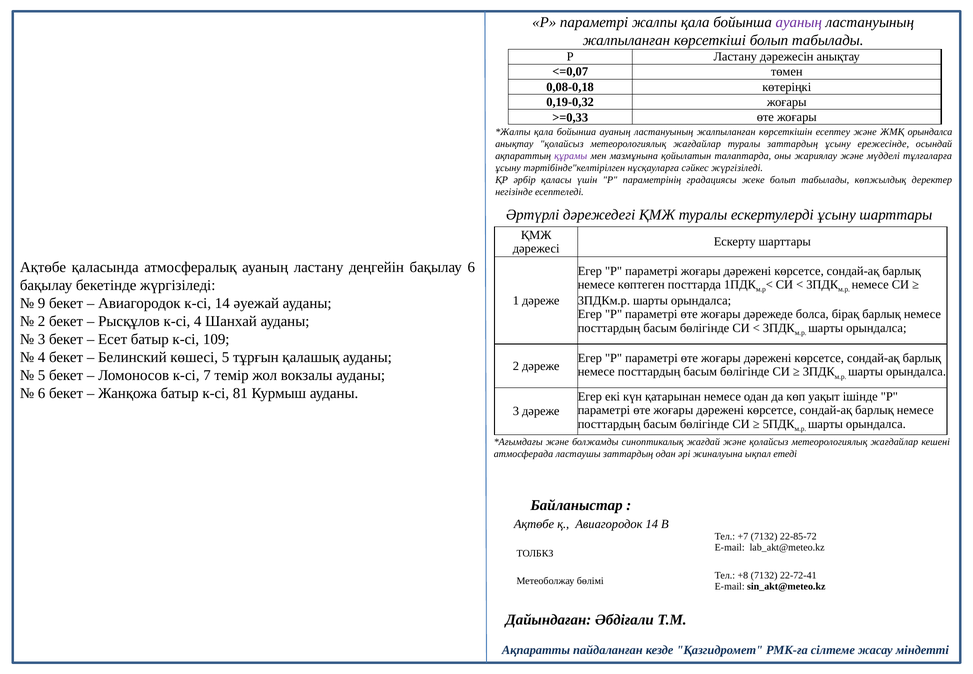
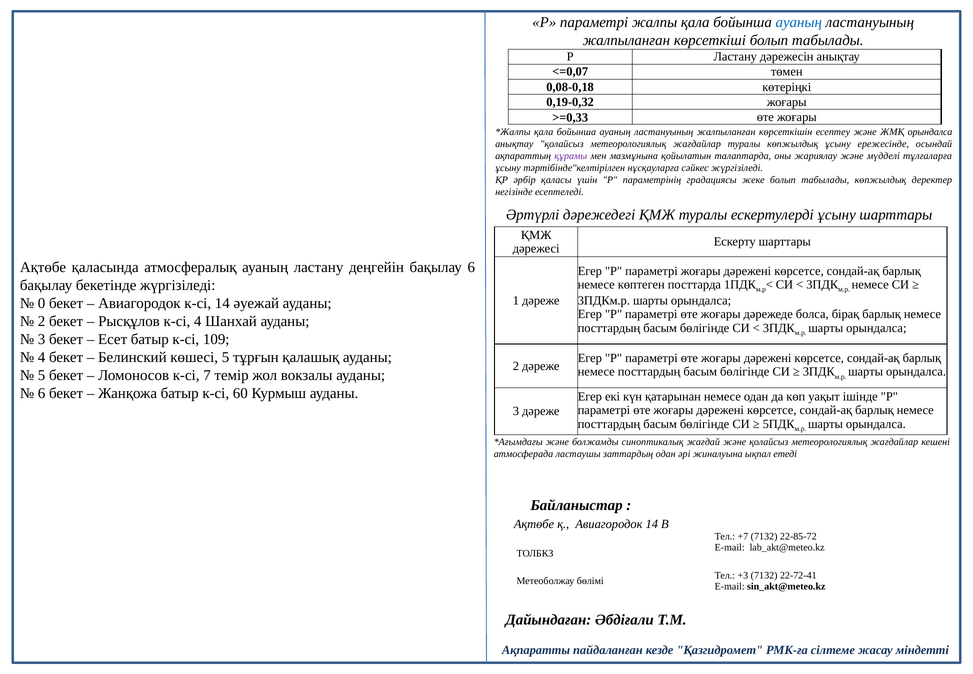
ауаның colour: purple -> blue (799, 22)
туралы заттардың: заттардың -> көпжылдық (793, 144)
9: 9 -> 0 (42, 303)
81: 81 -> 60 (240, 393)
+8: +8 -> +3 (743, 575)
